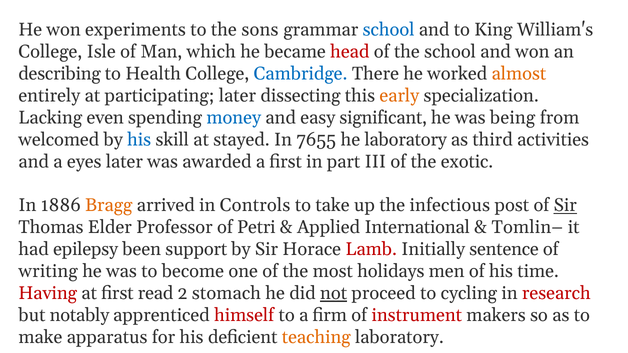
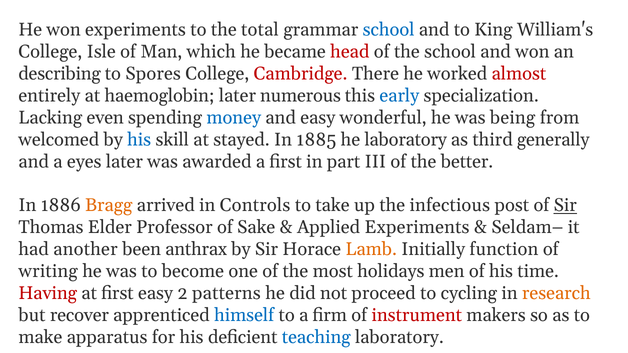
sons: sons -> total (260, 30)
Health: Health -> Spores (153, 74)
Cambridge colour: blue -> red (301, 74)
almost colour: orange -> red (519, 74)
participating: participating -> haemoglobin (160, 96)
dissecting: dissecting -> numerous (301, 96)
early colour: orange -> blue (399, 96)
significant: significant -> wonderful (383, 118)
7655: 7655 -> 1885 (316, 140)
activities: activities -> generally (553, 140)
exotic: exotic -> better (467, 162)
Petri: Petri -> Sake (256, 228)
Applied International: International -> Experiments (417, 228)
Tomlin–: Tomlin– -> Seldam– (527, 228)
epilepsy: epilepsy -> another (85, 250)
support: support -> anthrax (196, 250)
Lamb colour: red -> orange (371, 250)
sentence: sentence -> function (504, 250)
first read: read -> easy (156, 294)
stomach: stomach -> patterns (226, 294)
not underline: present -> none (334, 294)
research colour: red -> orange (556, 294)
notably: notably -> recover (79, 316)
himself colour: red -> blue (244, 316)
teaching colour: orange -> blue (316, 338)
